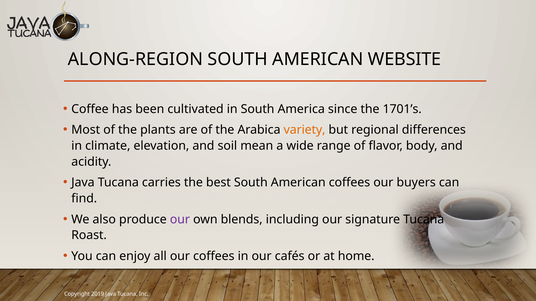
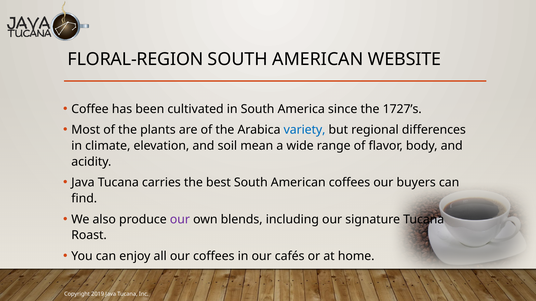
ALONG-REGION: ALONG-REGION -> FLORAL-REGION (135, 59)
1701’s: 1701’s -> 1727’s (402, 109)
variety colour: orange -> blue (305, 130)
